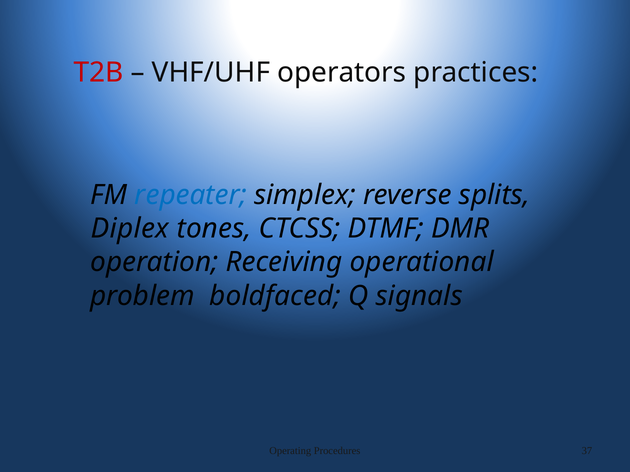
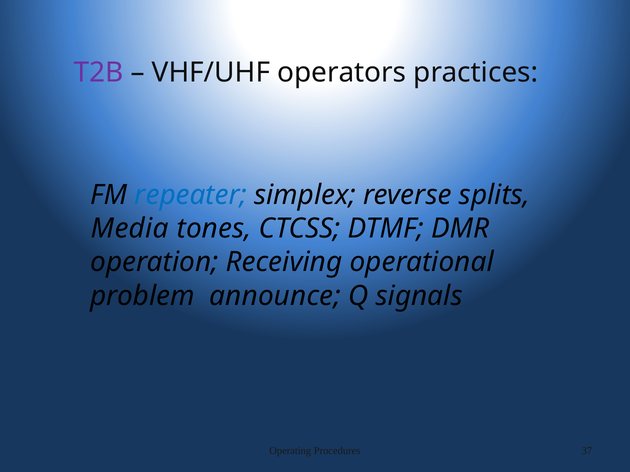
T2B colour: red -> purple (98, 73)
Diplex: Diplex -> Media (130, 229)
boldfaced: boldfaced -> announce (275, 296)
